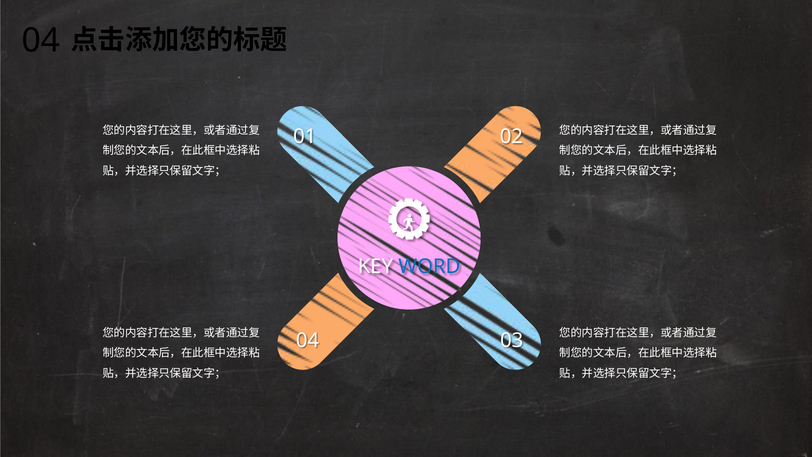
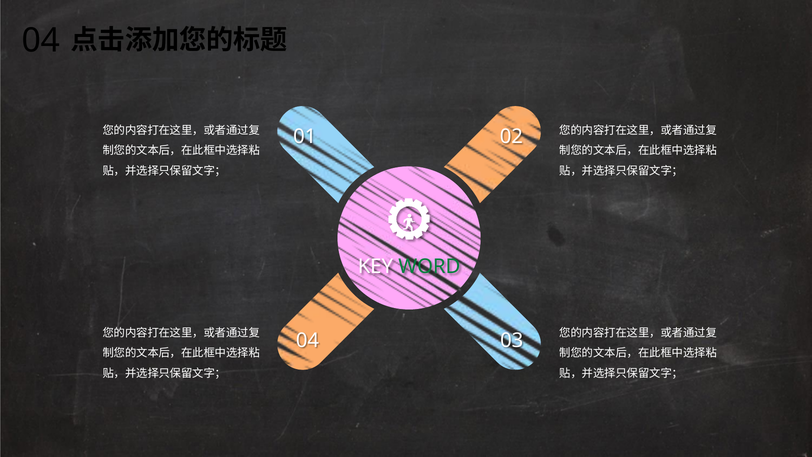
WORD colour: blue -> green (429, 266)
